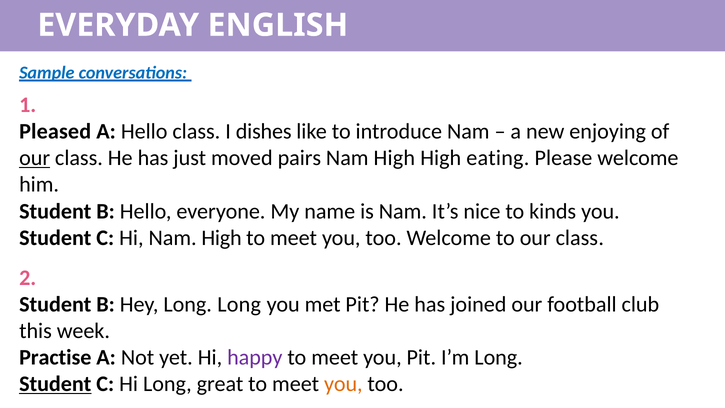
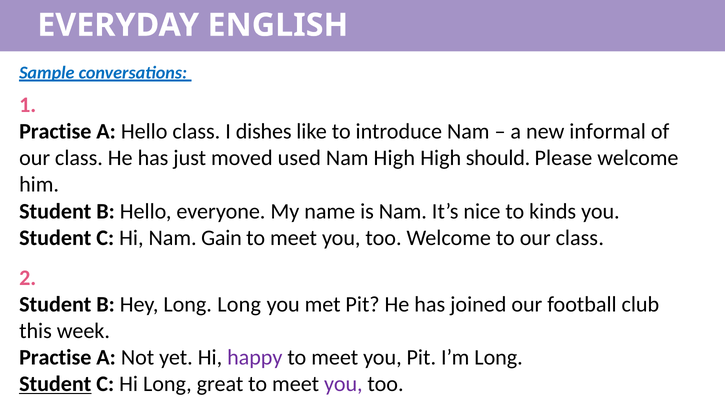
Pleased: Pleased -> Practise (55, 131)
enjoying: enjoying -> informal (608, 131)
our underline: present -> none (35, 158)
pairs: pairs -> used (299, 158)
eating: eating -> should (498, 158)
Hi Nam High: High -> Gain (222, 238)
you colour: orange -> purple (343, 384)
